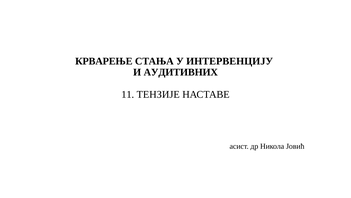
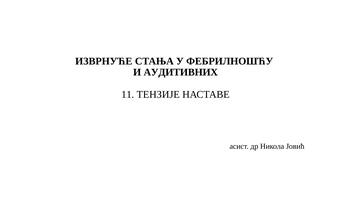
КРВАРЕЊЕ: КРВАРЕЊЕ -> ИЗВРНУЋЕ (104, 61)
ИНТЕРВЕНЦИЈУ: ИНТЕРВЕНЦИЈУ -> ФЕБРИЛНОШЋУ (230, 61)
